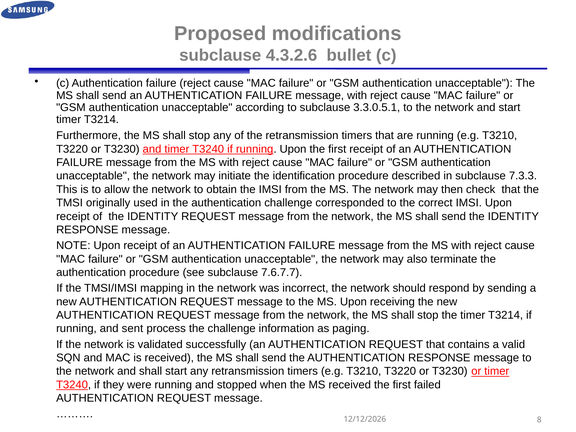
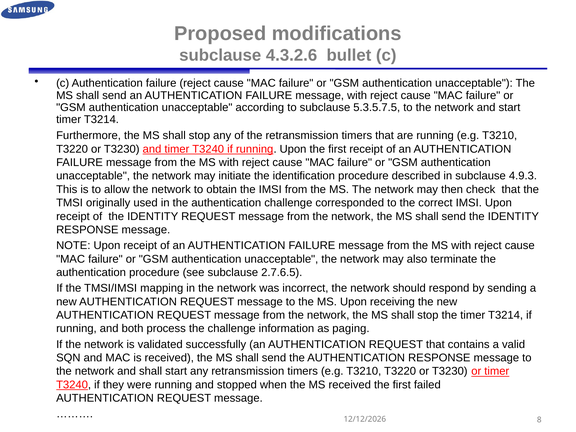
3.3.0.5.1: 3.3.0.5.1 -> 5.3.5.7.5 (377, 107)
7.3.3: 7.3.3 -> 4.9.3 (523, 176)
7.6.7.7: 7.6.7.7 -> 2.7.6.5 (282, 272)
sent: sent -> both (133, 329)
